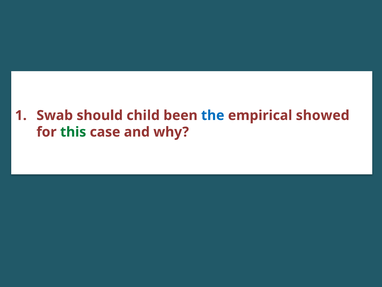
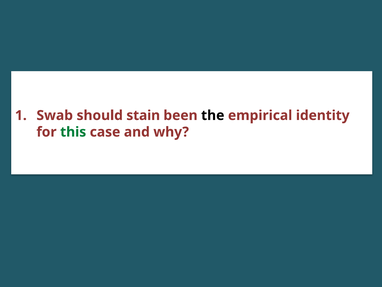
child: child -> stain (143, 115)
the colour: blue -> black (213, 115)
showed: showed -> identity (323, 115)
